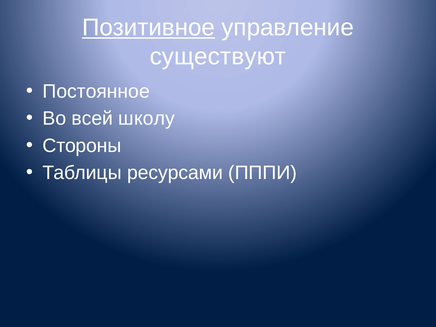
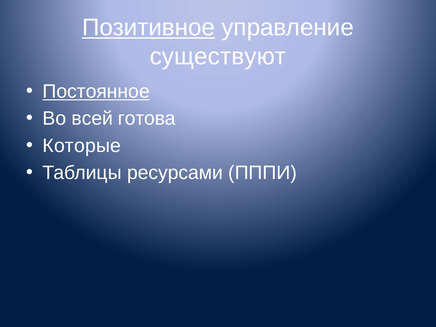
Постоянное underline: none -> present (96, 91)
школу: школу -> готова (147, 119)
Стороны: Стороны -> Которые (82, 146)
